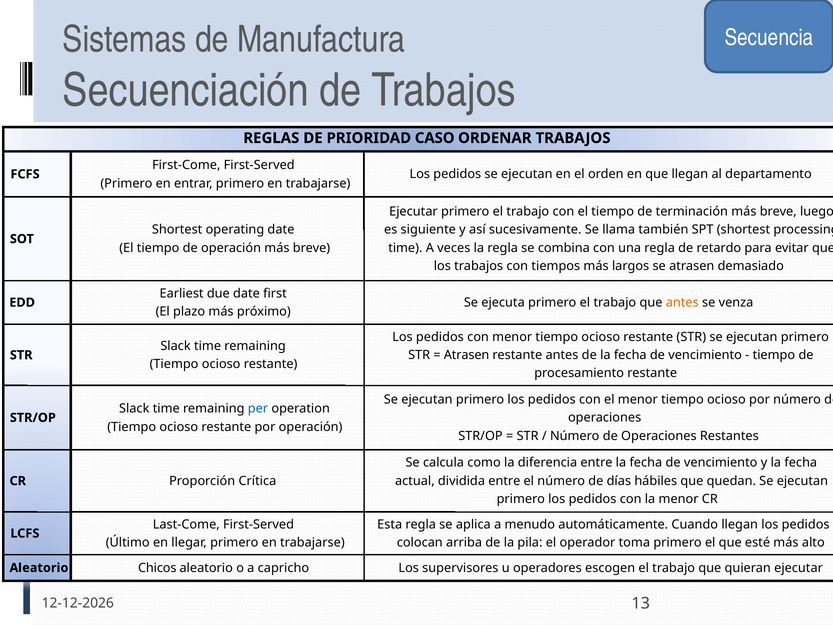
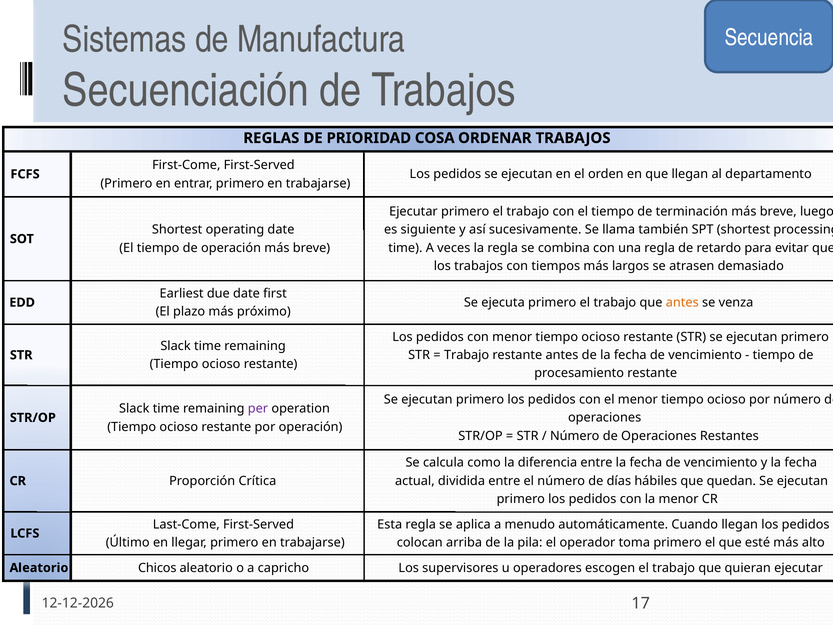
CASO: CASO -> COSA (435, 138)
Atrasen: Atrasen -> Trabajo (467, 355)
per colour: blue -> purple (258, 409)
13: 13 -> 17 (641, 603)
